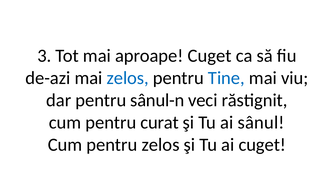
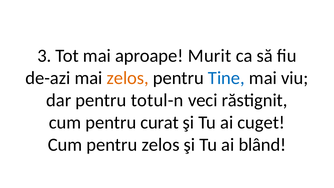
aproape Cuget: Cuget -> Murit (210, 56)
zelos colour: blue -> orange (128, 78)
sânul-n: sânul-n -> totul-n (157, 100)
sânul: sânul -> cuget (261, 122)
ai cuget: cuget -> blând (262, 145)
